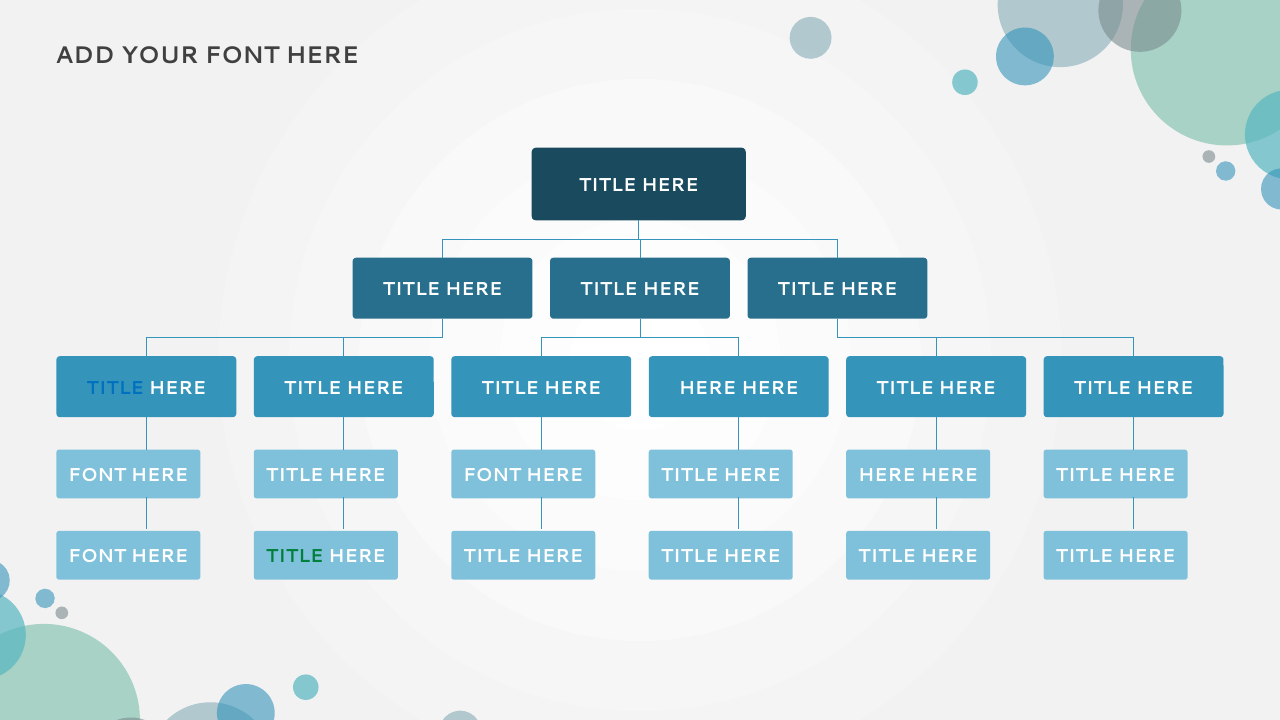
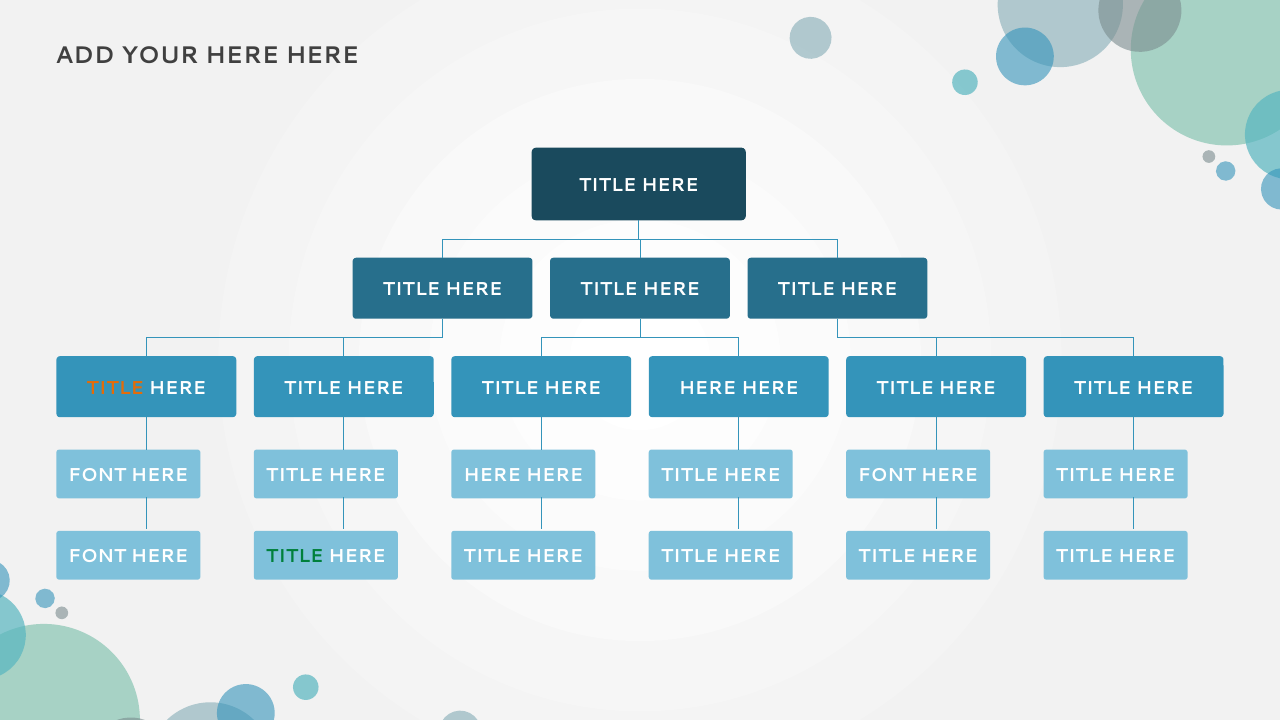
YOUR FONT: FONT -> HERE (242, 56)
TITLE colour: blue -> orange (115, 388)
FONT: FONT -> HERE (492, 475)
HERE: HERE -> FONT (887, 475)
